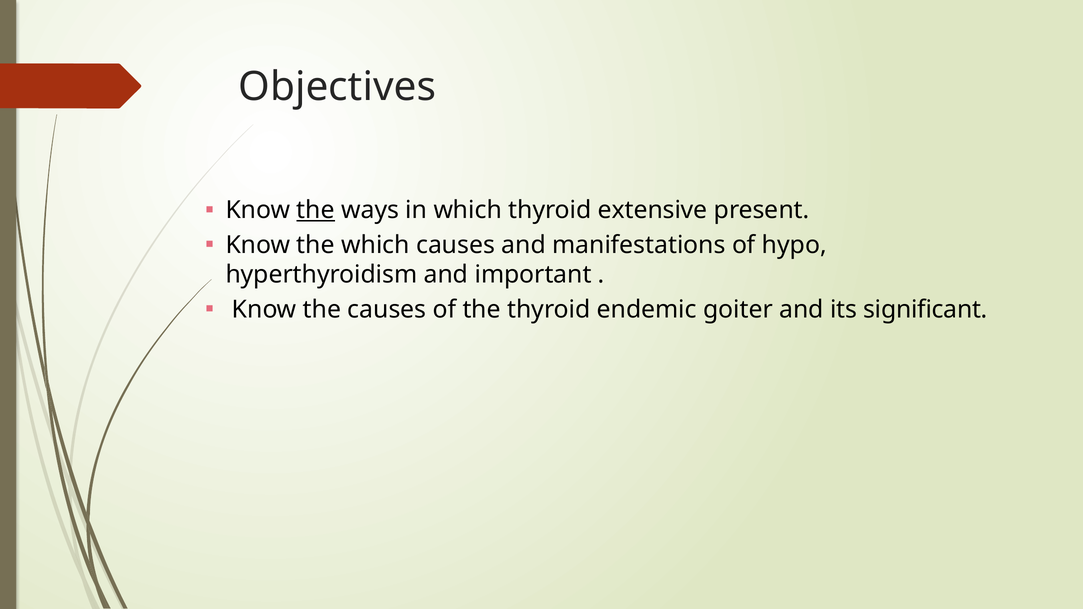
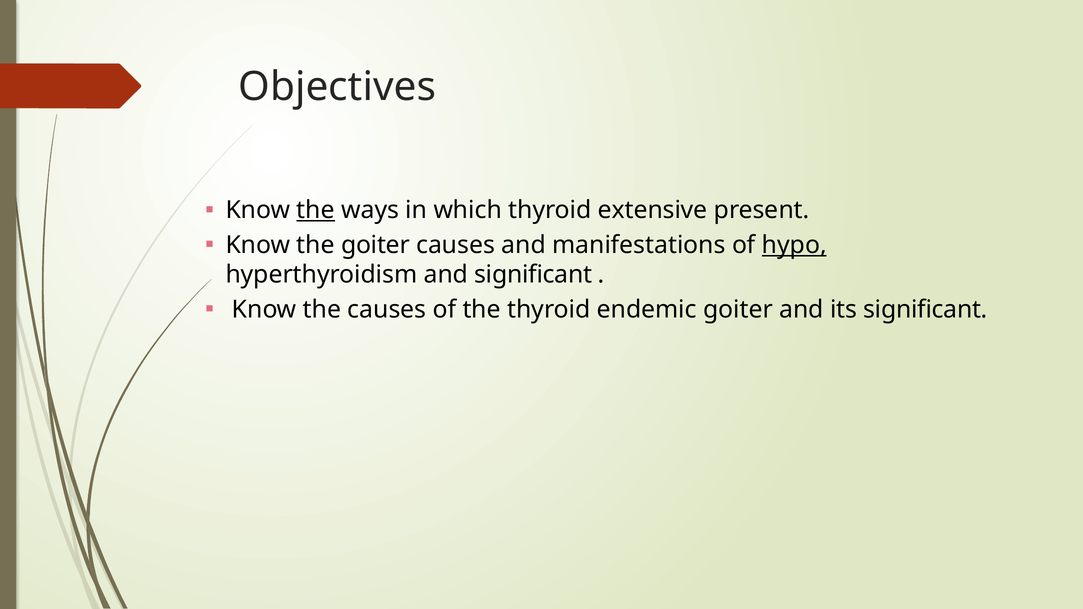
the which: which -> goiter (376, 245)
hypo underline: none -> present (794, 245)
and important: important -> significant (533, 275)
